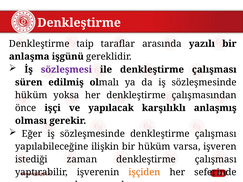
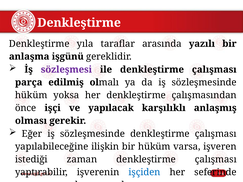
taip: taip -> yıla (85, 44)
süren: süren -> parça (29, 82)
işçiden colour: orange -> blue (145, 172)
